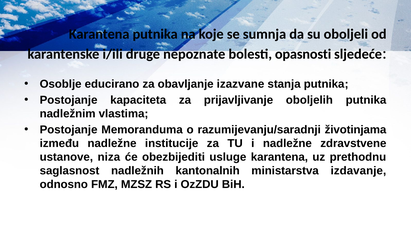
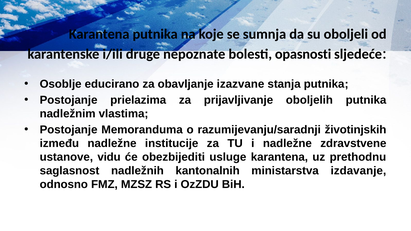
kapaciteta: kapaciteta -> prielazima (138, 100)
životinjama: životinjama -> životinjskih (356, 130)
niza: niza -> vidu (109, 157)
